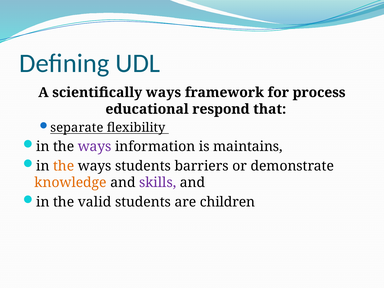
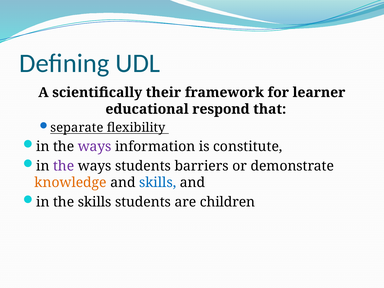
scientifically ways: ways -> their (163, 92)
process: process -> learner (319, 92)
maintains: maintains -> constitute (248, 147)
the colour: orange -> purple (64, 166)
skills colour: purple -> blue (158, 183)
the valid: valid -> skills (95, 202)
